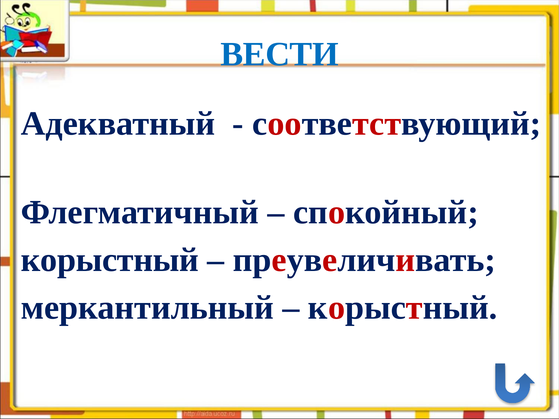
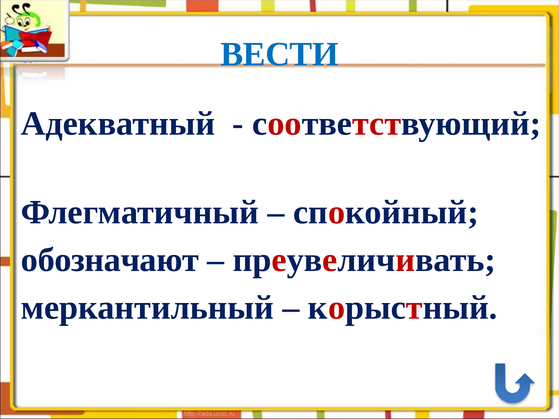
корыстный: корыстный -> обозначают (110, 260)
